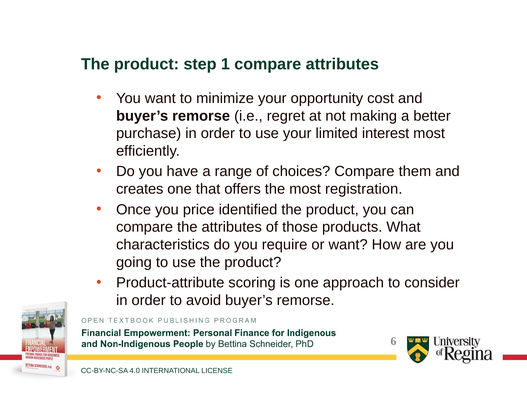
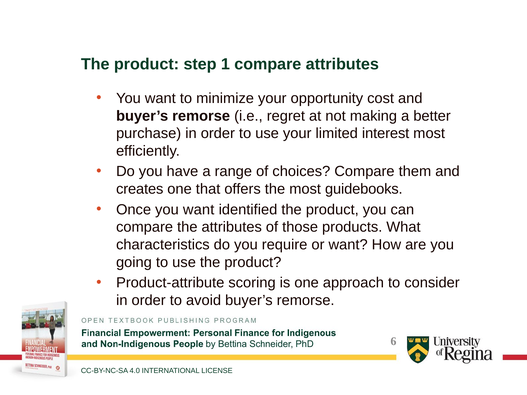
registration: registration -> guidebooks (364, 189)
Once you price: price -> want (199, 210)
